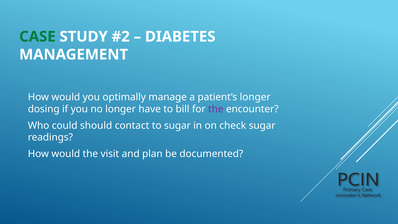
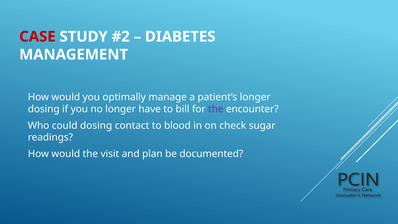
CASE colour: green -> red (37, 37)
could should: should -> dosing (96, 125)
to sugar: sugar -> blood (177, 125)
